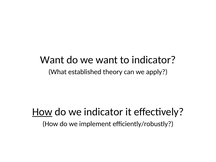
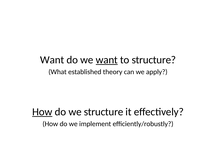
want underline: none -> present (107, 60)
to indicator: indicator -> structure (154, 60)
we indicator: indicator -> structure (104, 112)
